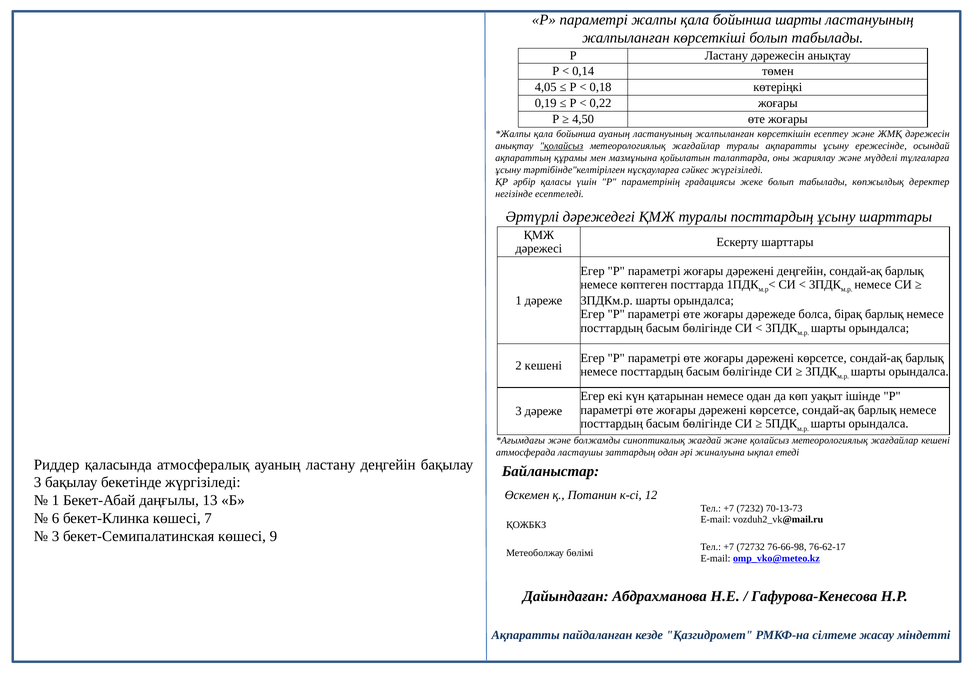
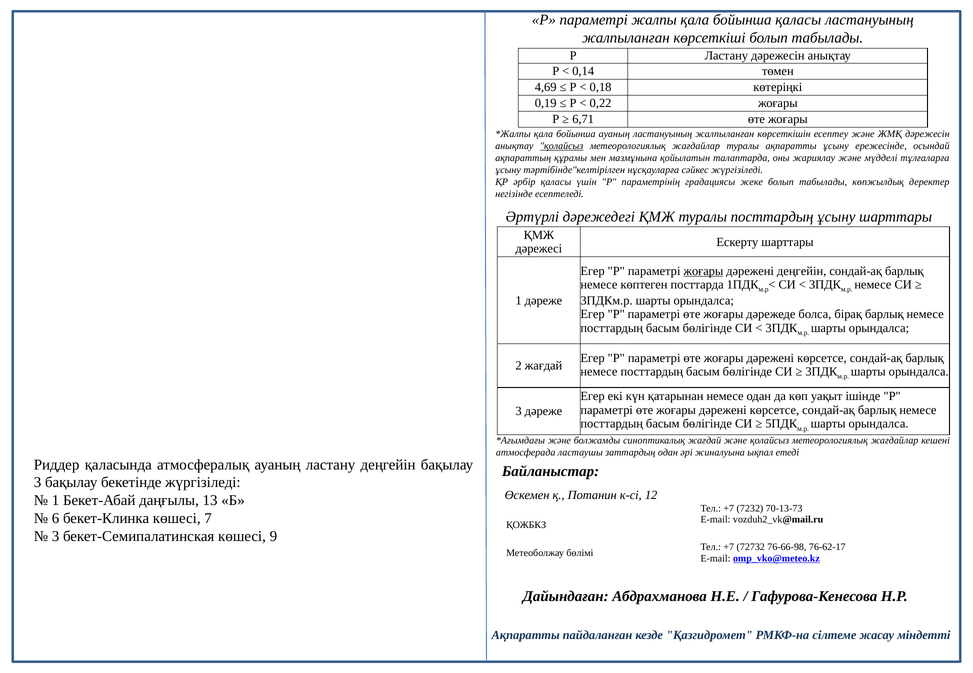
бойынша шарты: шарты -> қаласы (798, 20)
4,05: 4,05 -> 4,69 (546, 87)
4,50: 4,50 -> 6,71 (583, 119)
жоғары underline: none -> present (703, 271)
2 кешені: кешені -> жағдай (543, 366)
